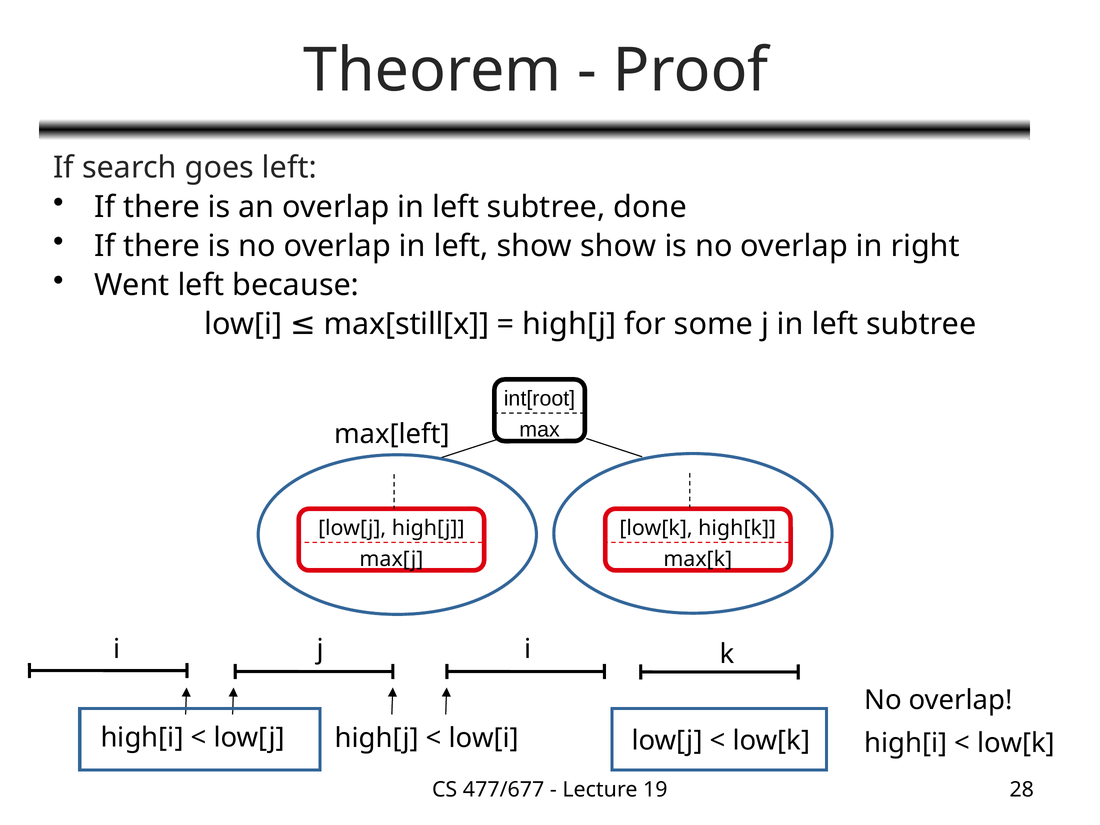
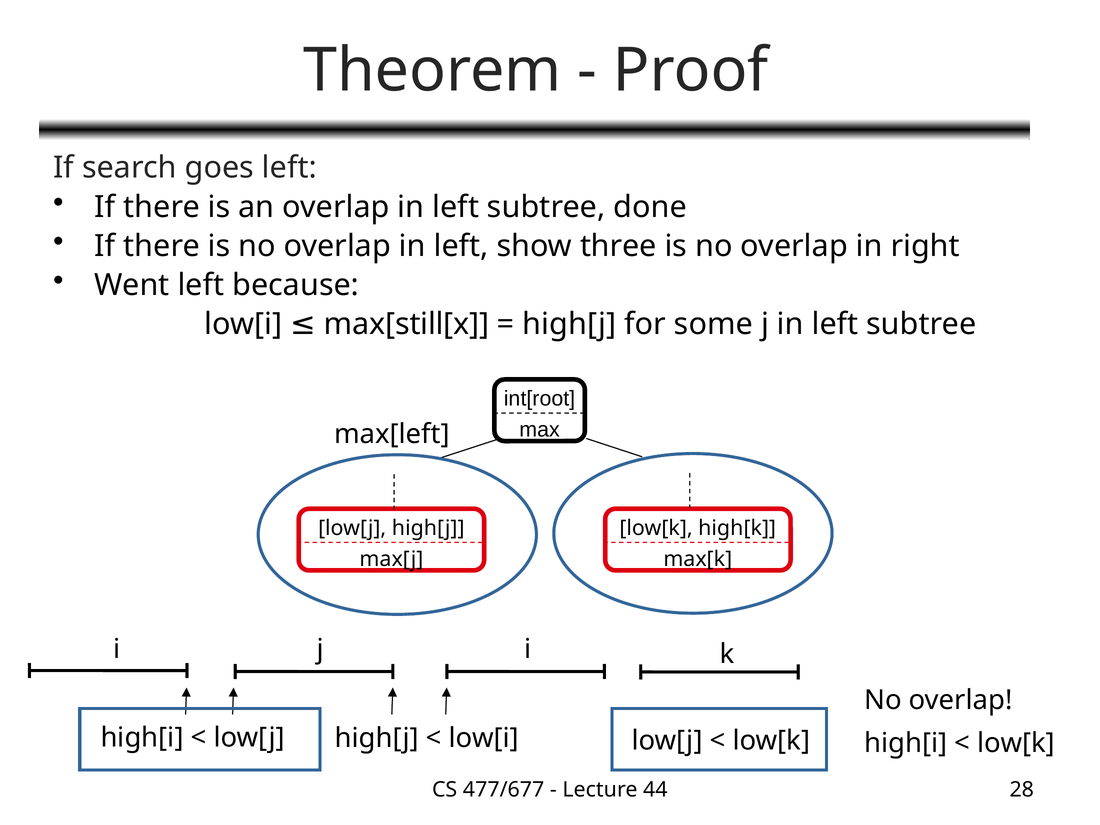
show show: show -> three (618, 246)
19: 19 -> 44 (655, 789)
